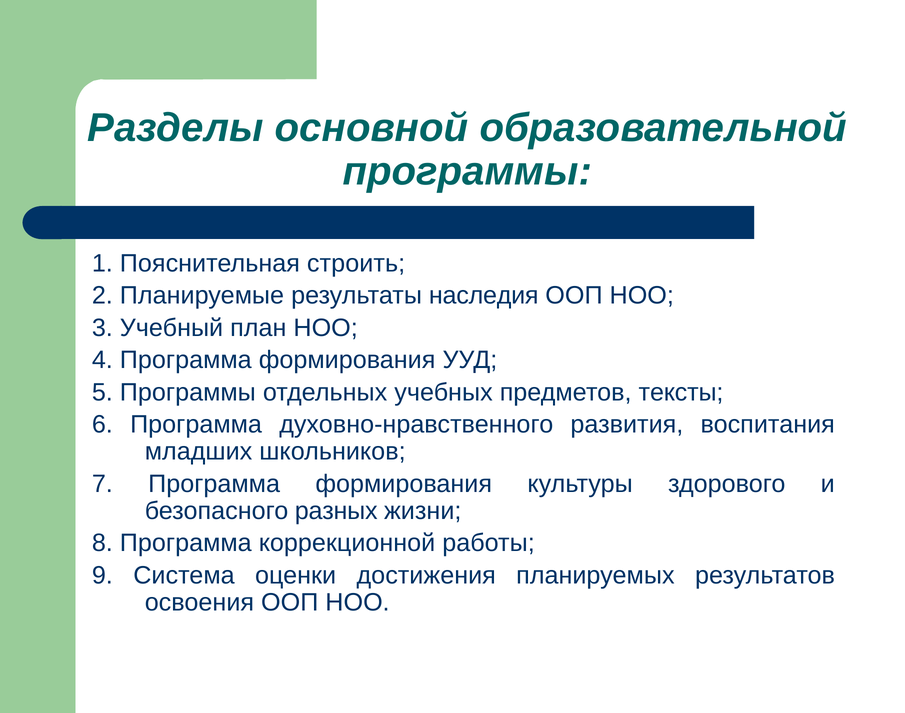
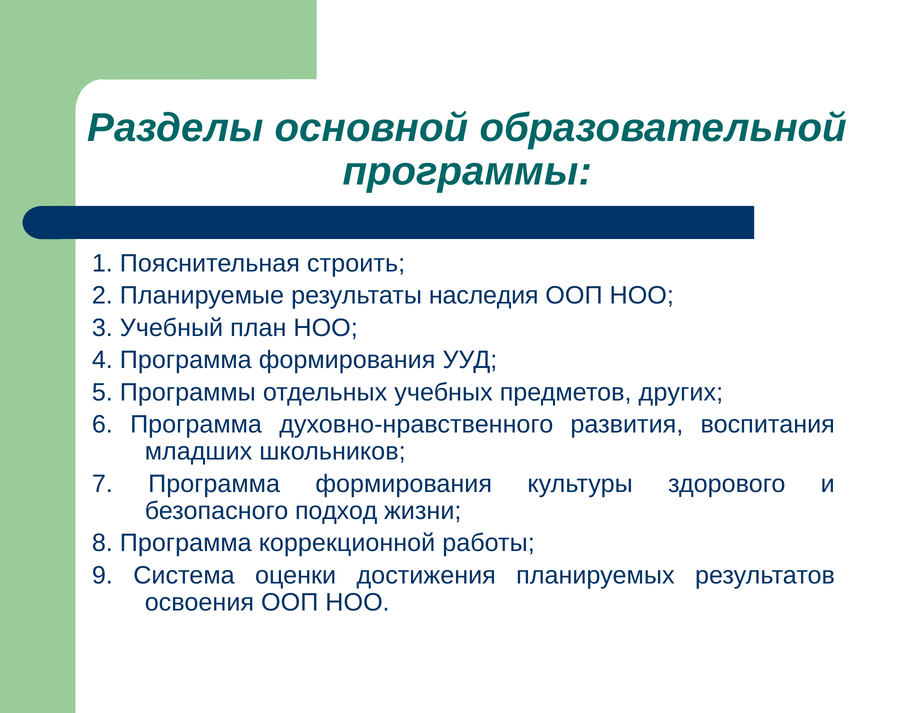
тексты: тексты -> других (681, 392)
разных: разных -> подход (336, 511)
